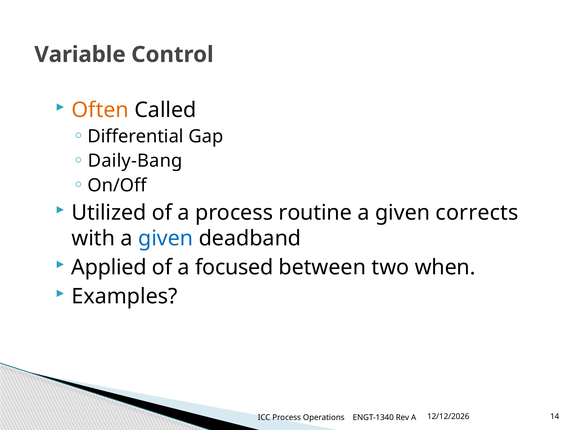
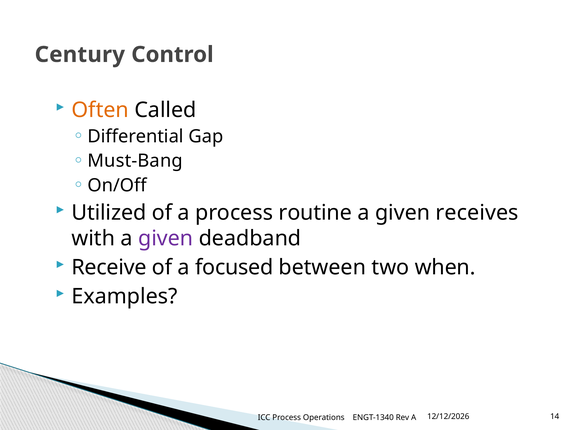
Variable: Variable -> Century (80, 55)
Daily-Bang: Daily-Bang -> Must-Bang (135, 161)
corrects: corrects -> receives (477, 213)
given colour: blue -> purple (166, 238)
Applied: Applied -> Receive (109, 267)
